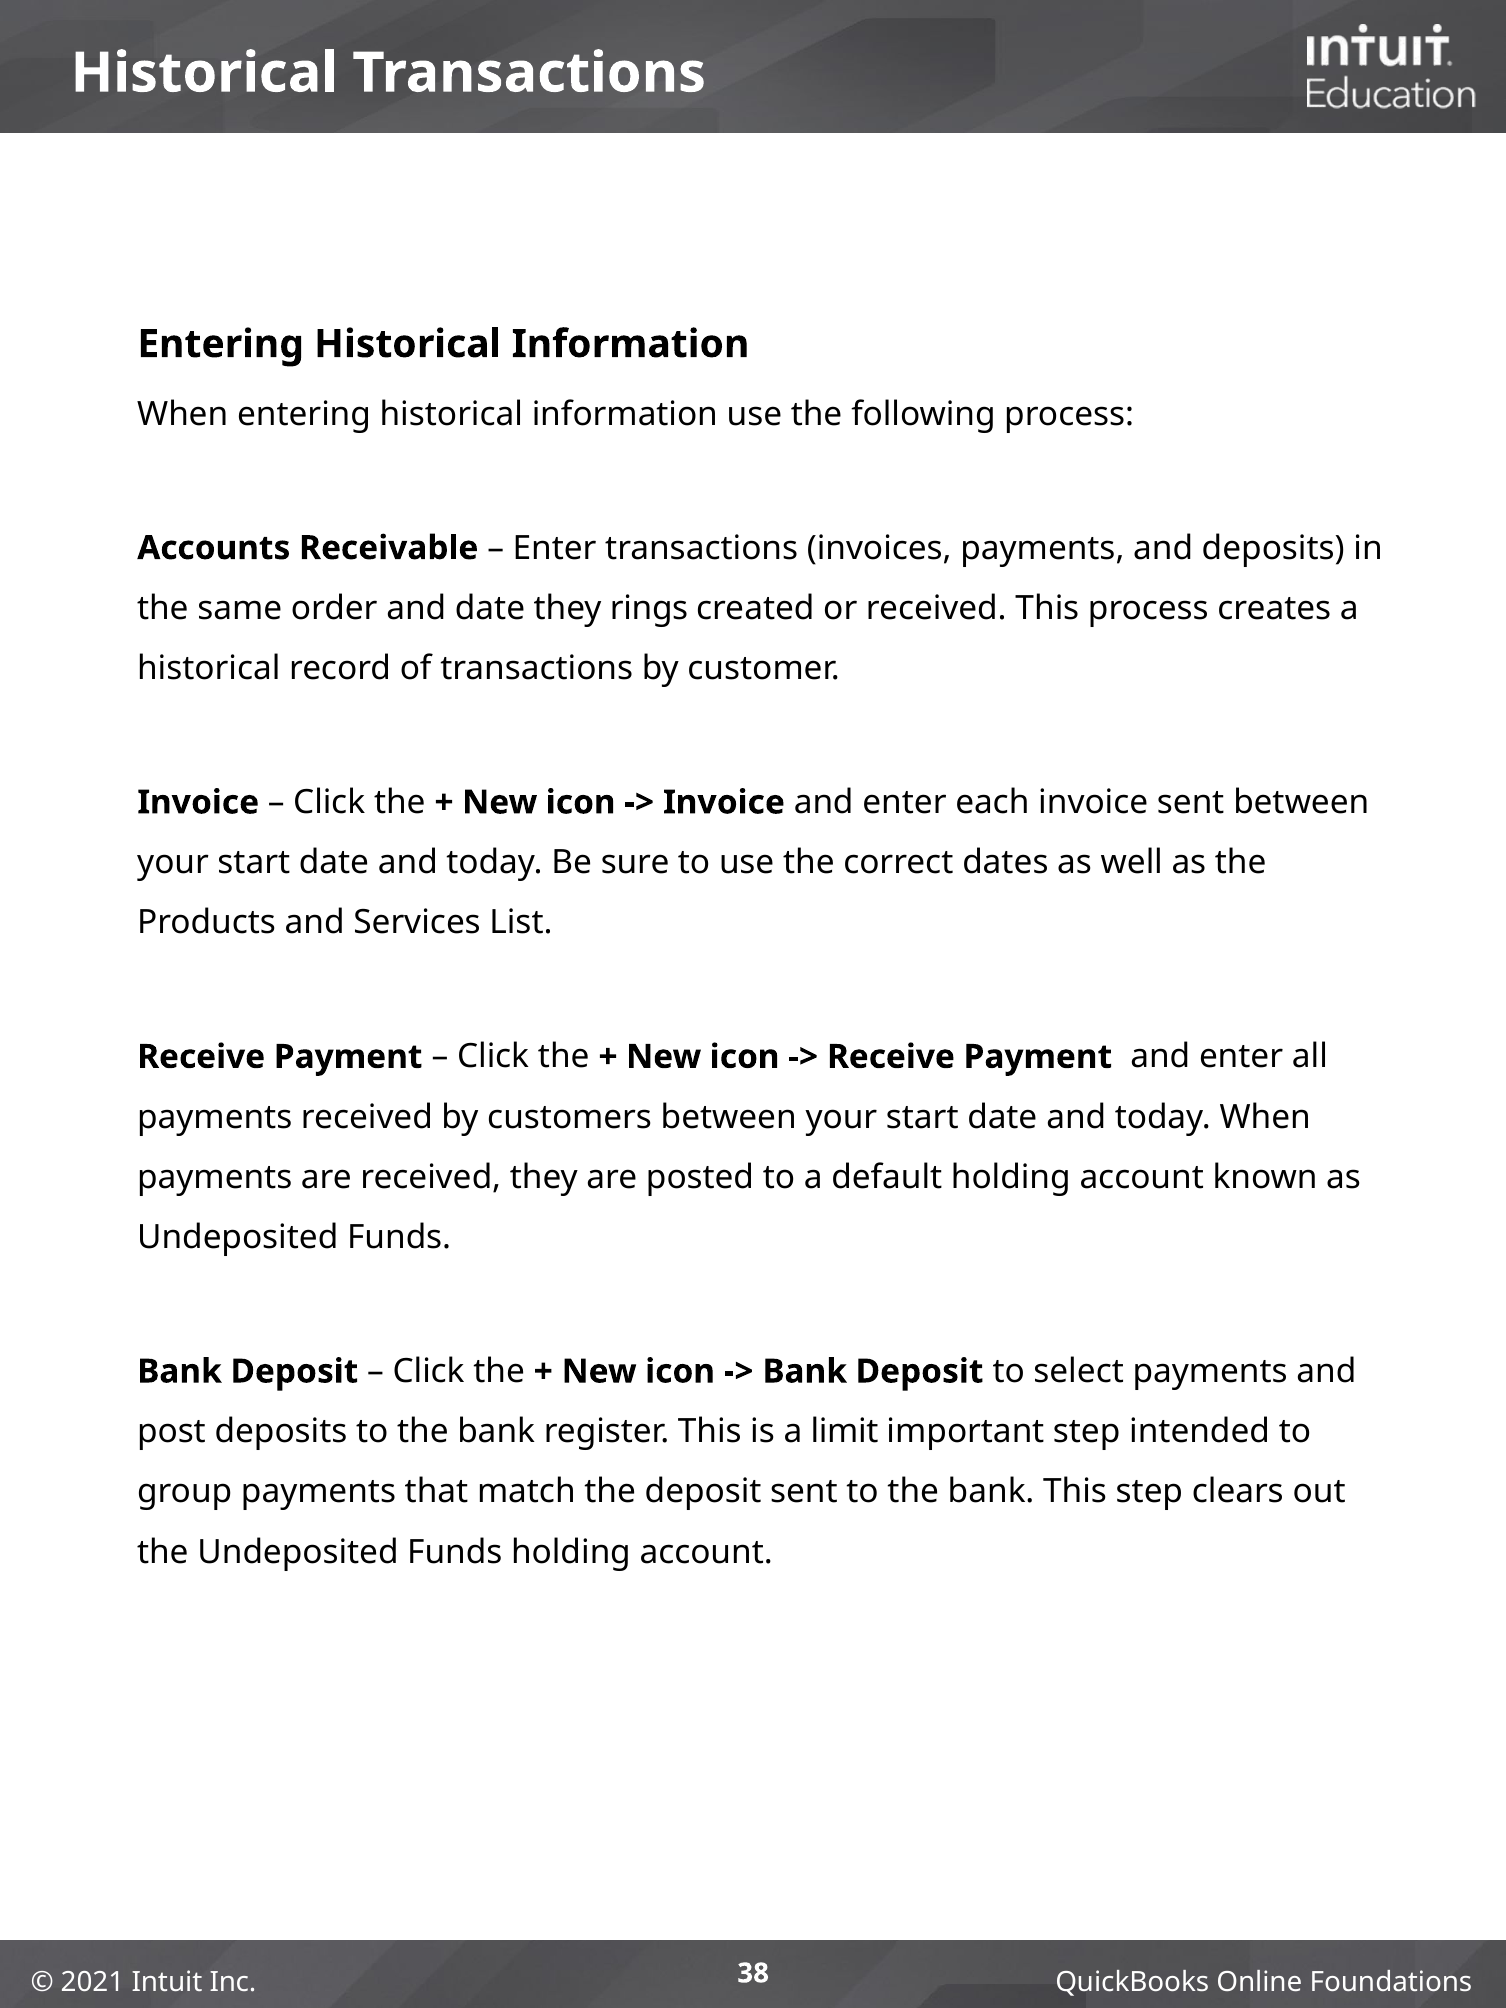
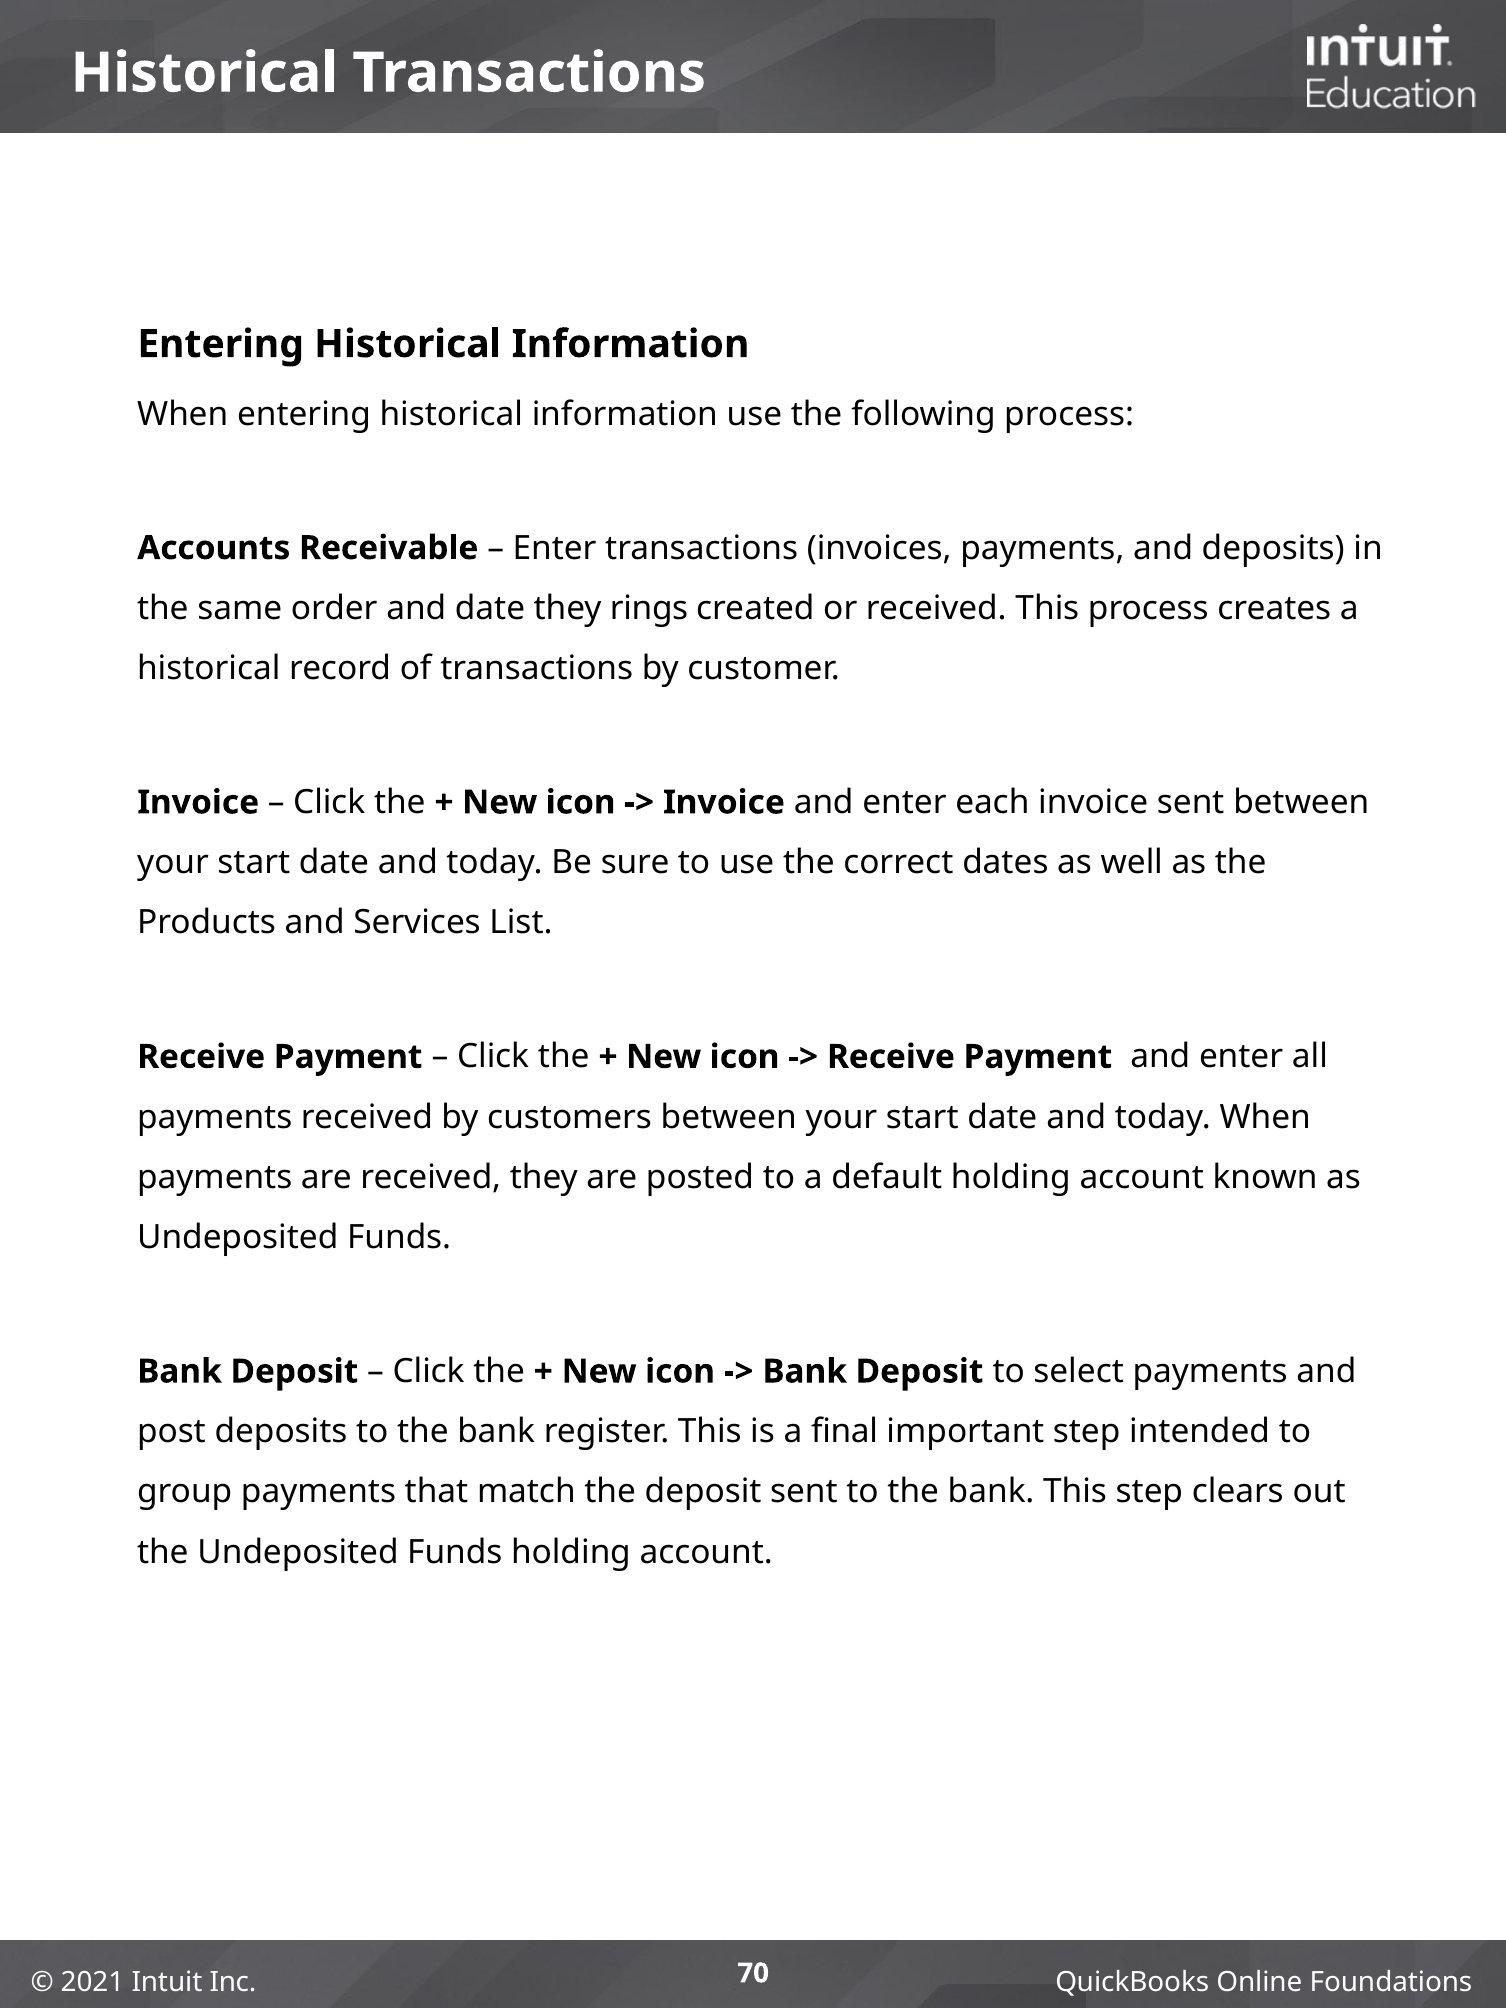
limit: limit -> final (845, 1432)
38: 38 -> 70 (753, 1973)
